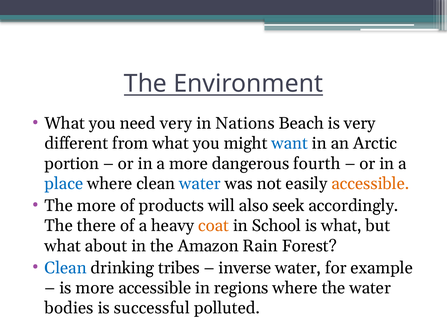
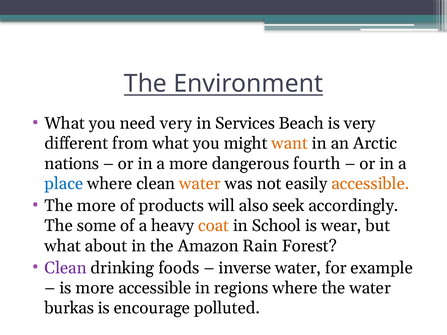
Nations: Nations -> Services (245, 123)
want colour: blue -> orange (290, 144)
portion: portion -> nations (72, 164)
water colour: blue -> orange (200, 184)
there: there -> some (97, 226)
is what: what -> wear (341, 226)
Clean colour: blue -> purple (66, 268)
tribes: tribes -> foods (179, 268)
bodies: bodies -> burkas (69, 308)
successful: successful -> encourage (152, 308)
